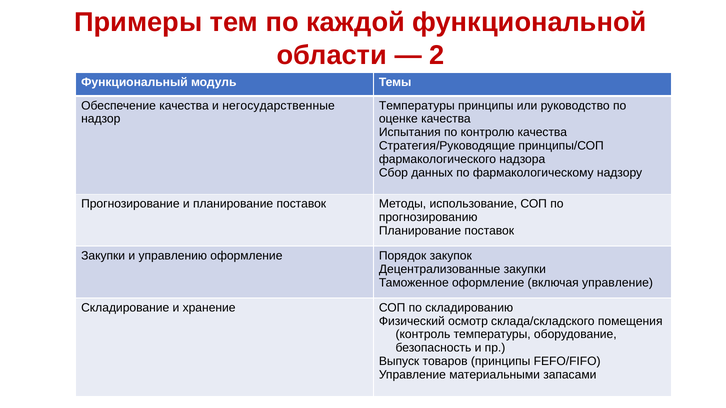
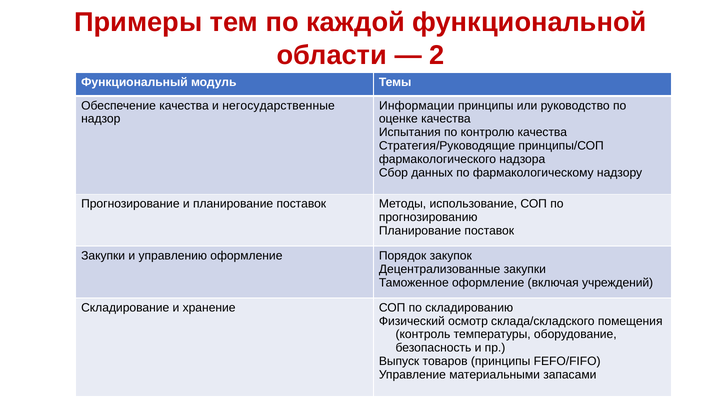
Температуры: Температуры -> Информации (417, 106)
включая управление: управление -> учреждений (618, 283)
